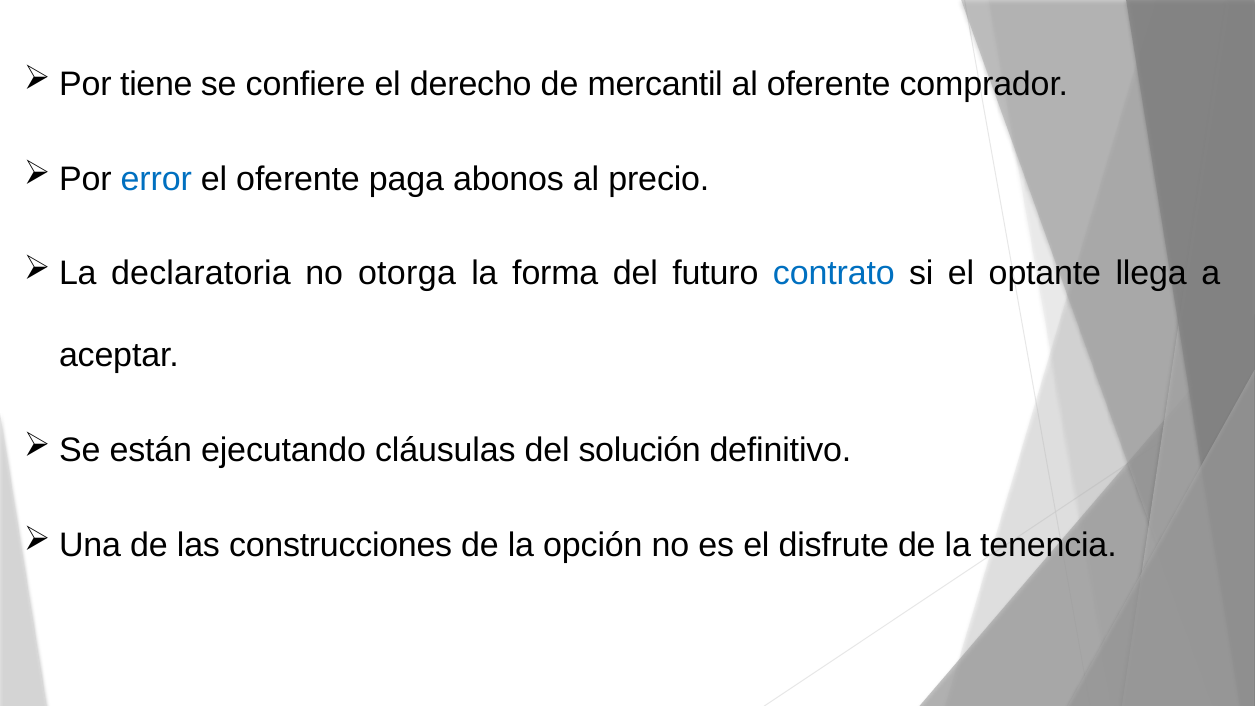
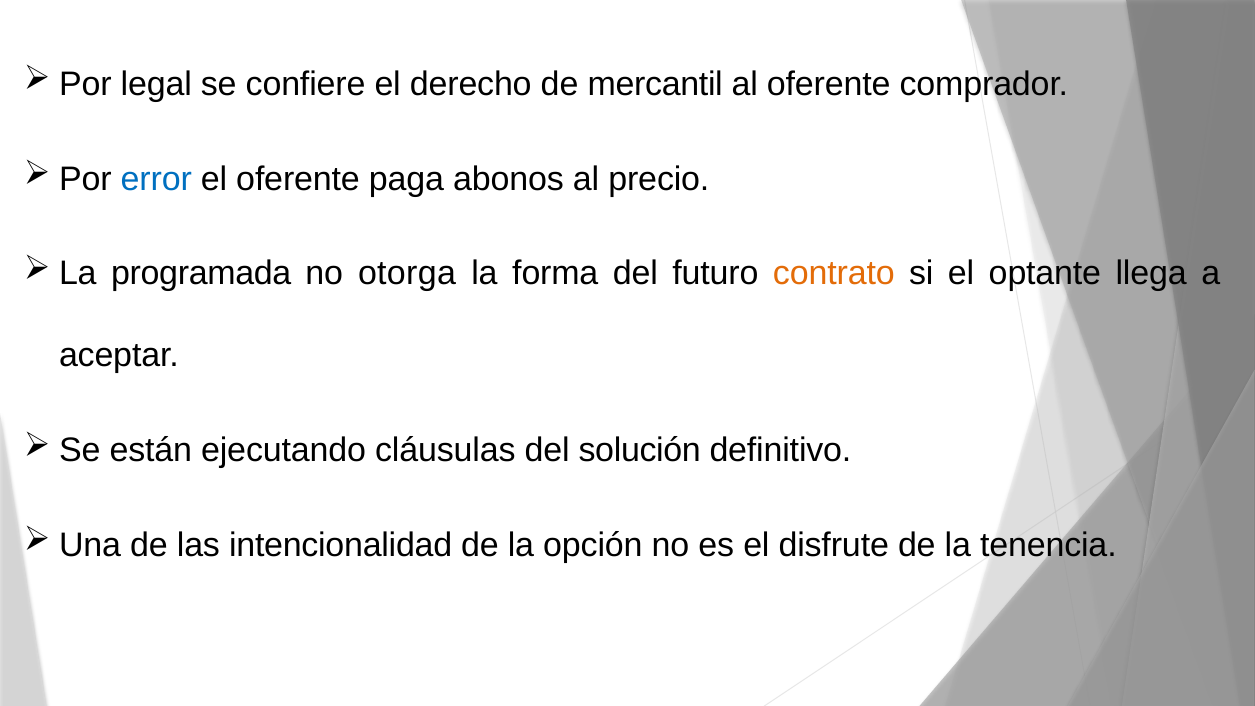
tiene: tiene -> legal (156, 84)
declaratoria: declaratoria -> programada (201, 274)
contrato colour: blue -> orange (834, 274)
construcciones: construcciones -> intencionalidad (341, 545)
